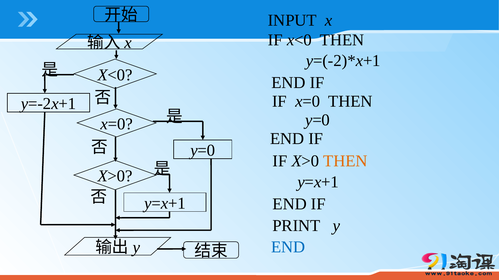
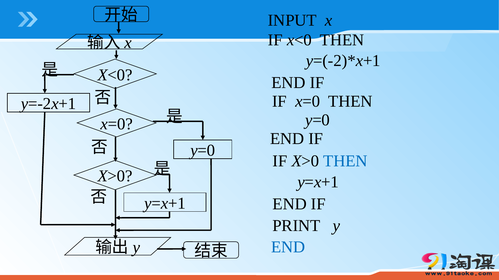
THEN colour: orange -> blue (345, 161)
